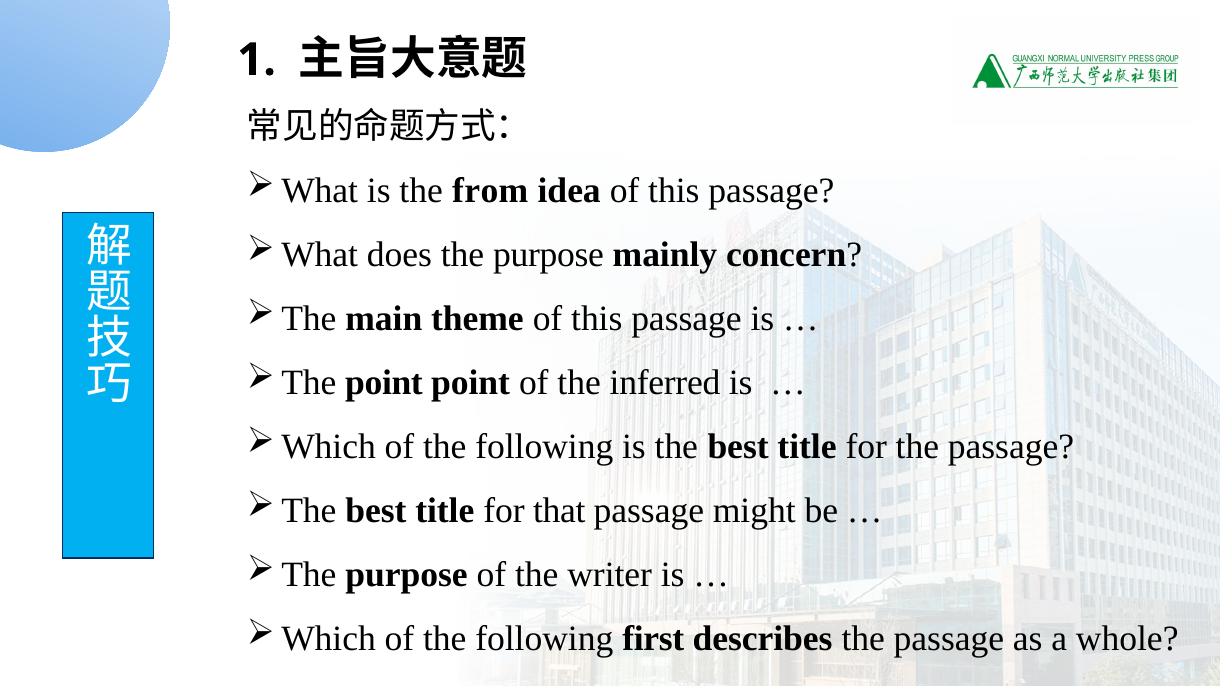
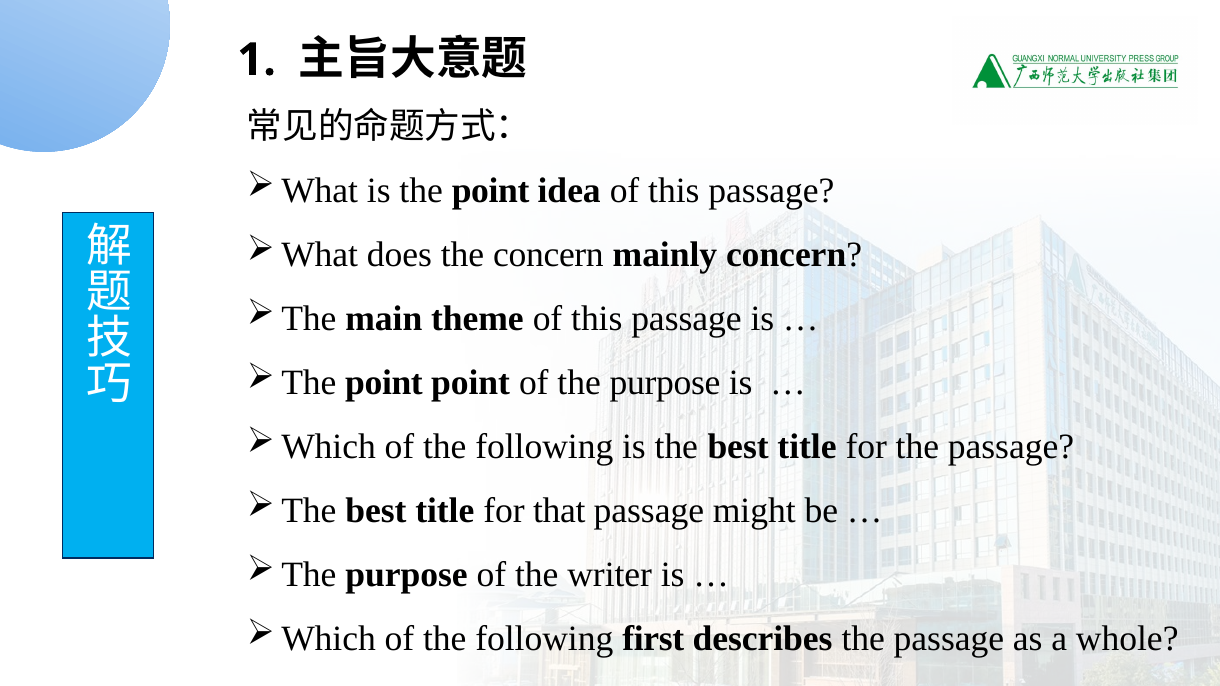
the from: from -> point (491, 191)
the purpose: purpose -> concern (548, 255)
the inferred: inferred -> purpose (665, 383)
